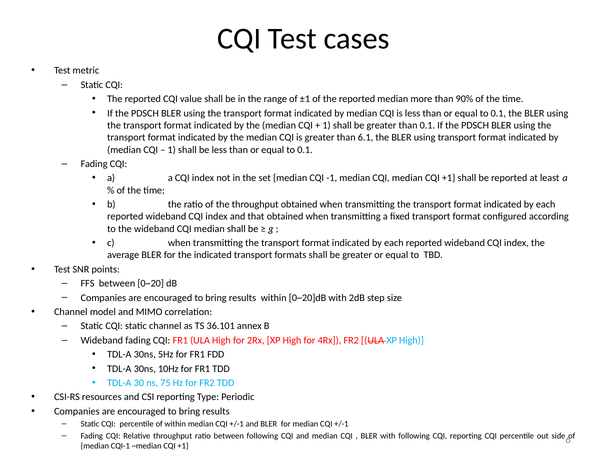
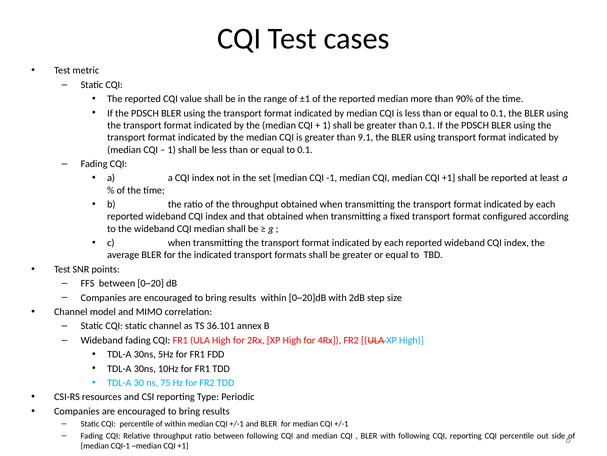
6.1: 6.1 -> 9.1 (365, 137)
